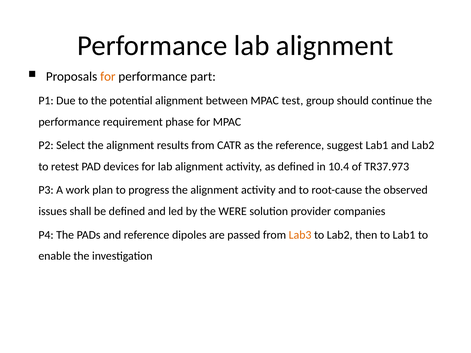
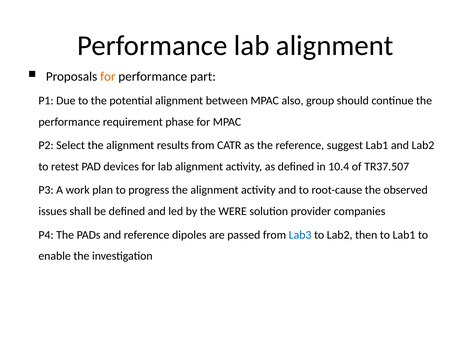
test: test -> also (293, 101)
TR37.973: TR37.973 -> TR37.507 (387, 167)
Lab3 colour: orange -> blue (300, 235)
